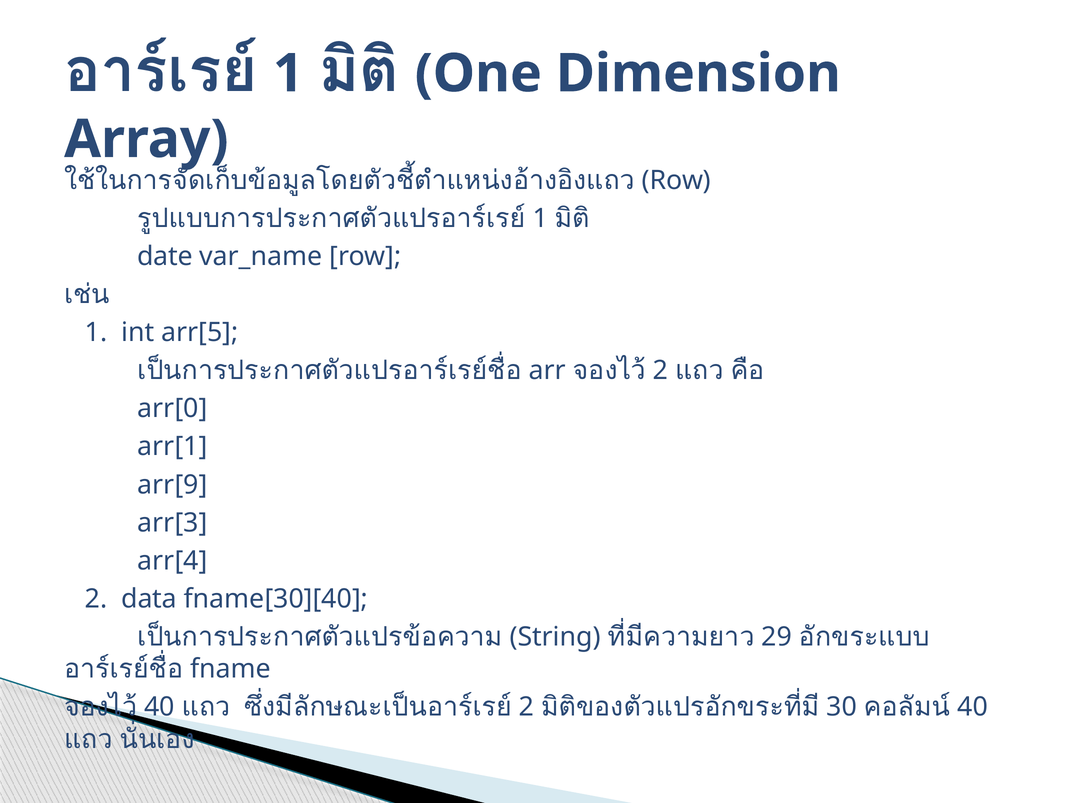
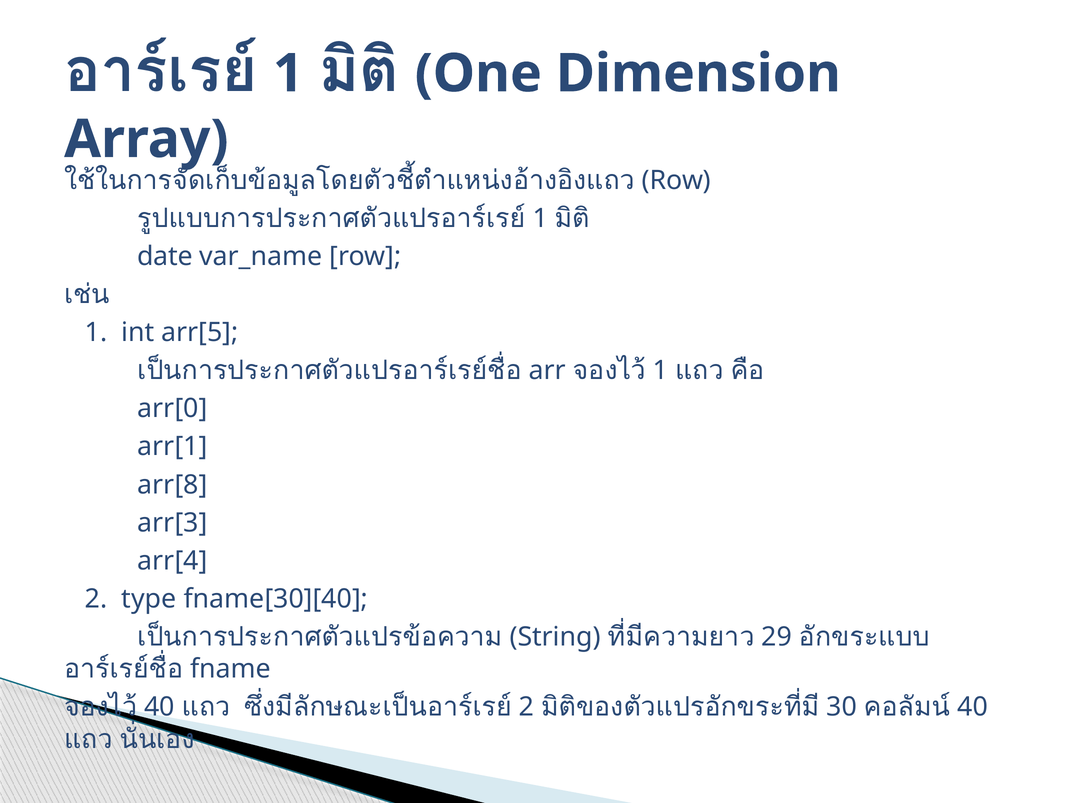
2: 2 -> 1 (661, 371)
arr[9: arr[9 -> arr[8 (172, 485)
data: data -> type (149, 599)
